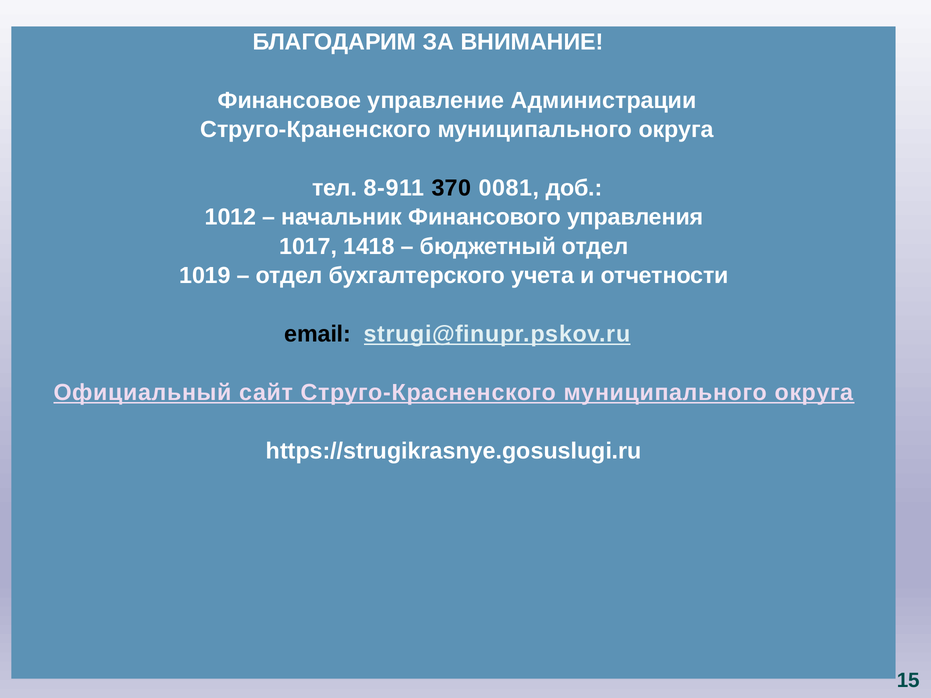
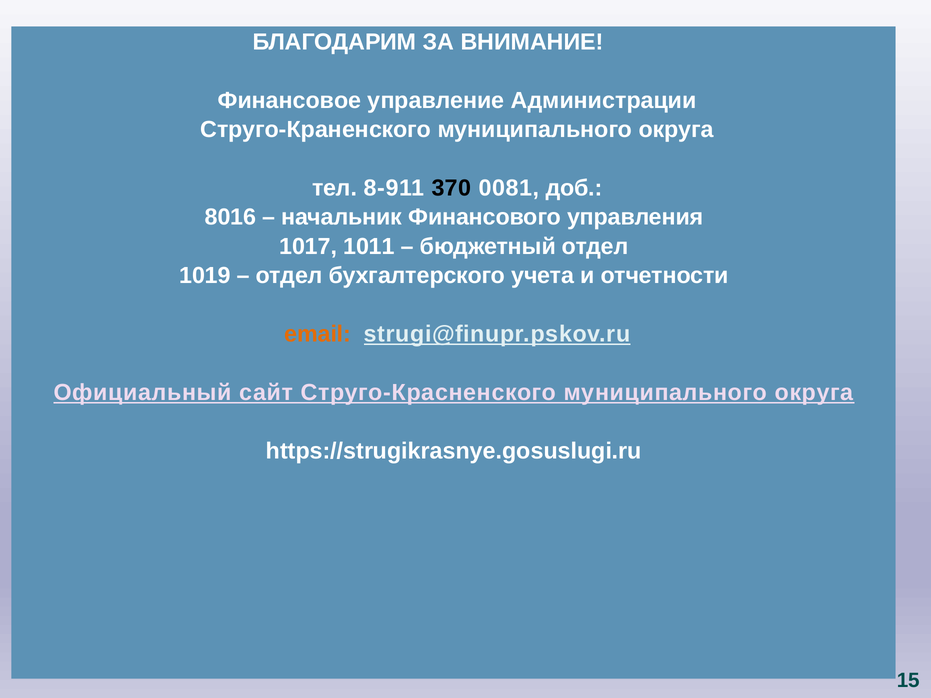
1012: 1012 -> 8016 (230, 217)
1418: 1418 -> 1011 (369, 247)
email colour: black -> orange (318, 334)
